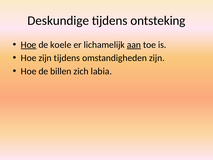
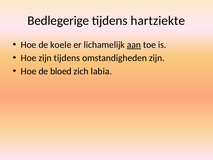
Deskundige: Deskundige -> Bedlegerige (58, 21)
ontsteking: ontsteking -> hartziekte (158, 21)
Hoe underline: present -> none (29, 45)
billen: billen -> bloed (61, 71)
